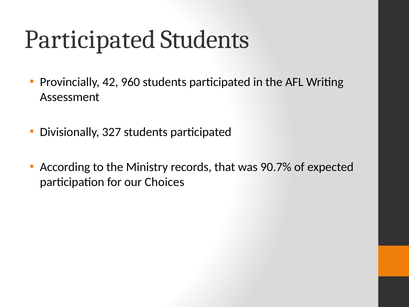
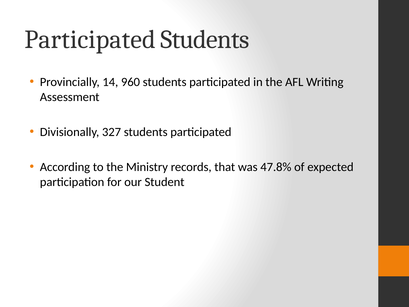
42: 42 -> 14 (110, 82)
90.7%: 90.7% -> 47.8% (276, 167)
Choices: Choices -> Student (165, 182)
